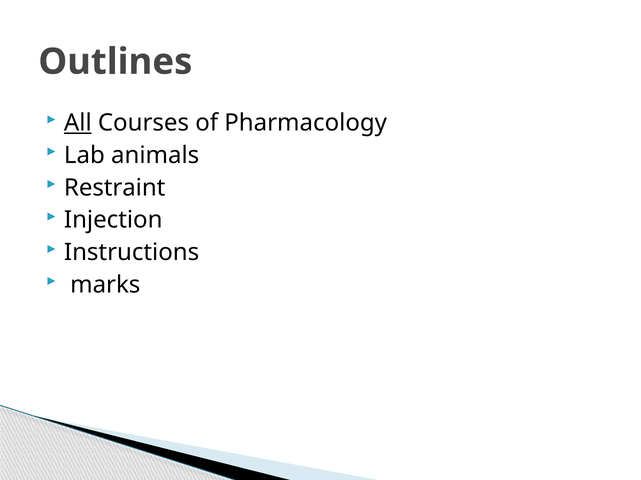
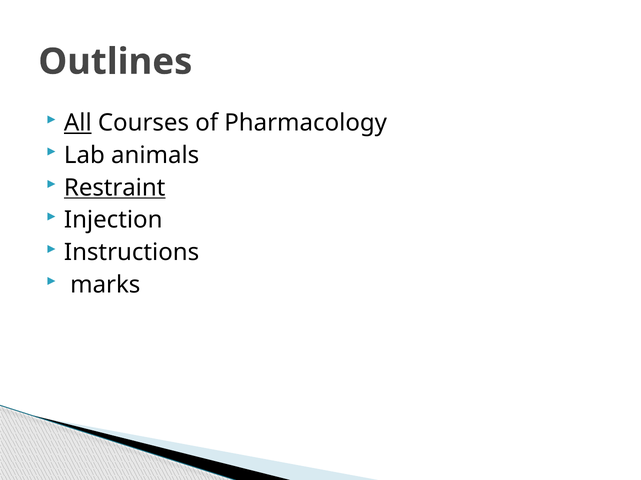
Restraint underline: none -> present (115, 188)
